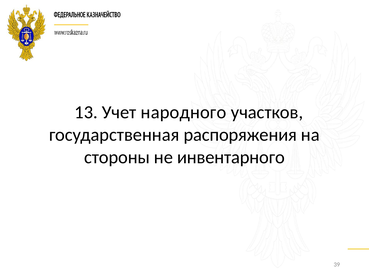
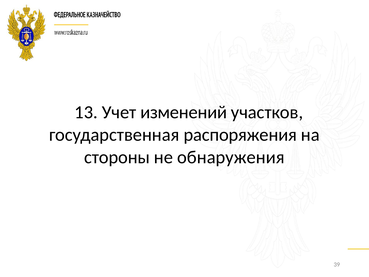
народного: народного -> изменений (184, 112)
инвентарного: инвентарного -> обнаружения (231, 157)
